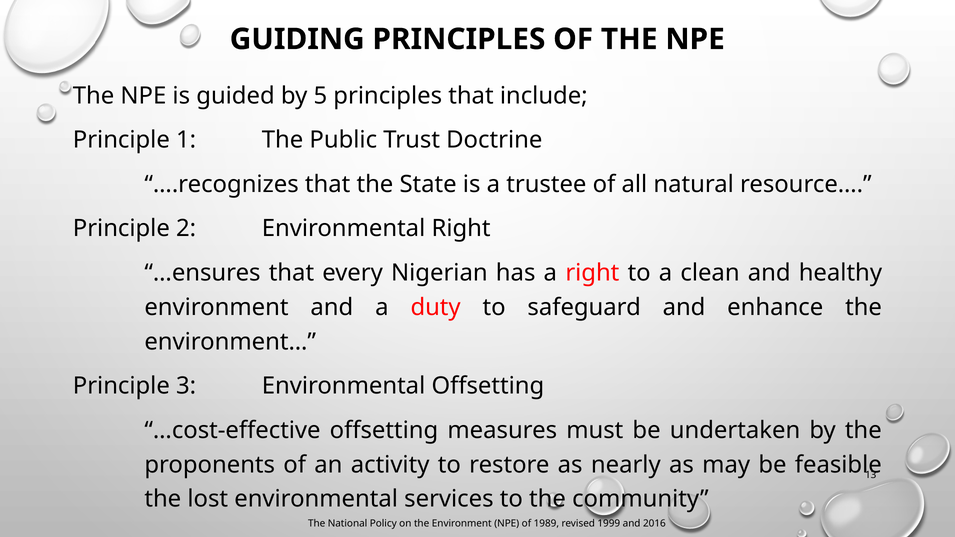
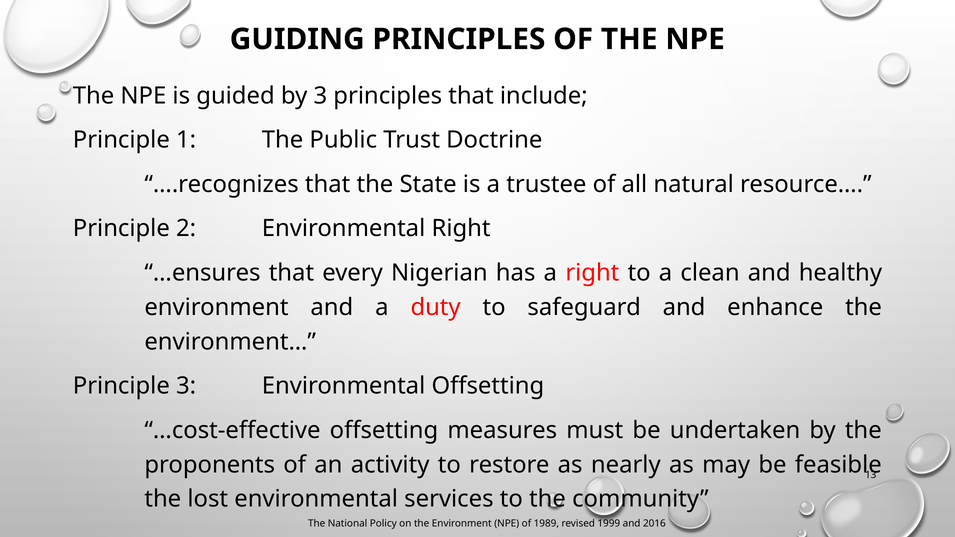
by 5: 5 -> 3 (320, 96)
